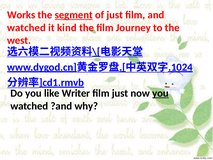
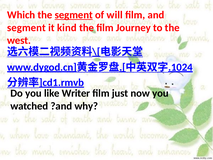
Works: Works -> Which (21, 15)
of just: just -> will (115, 15)
watched: watched -> segment (26, 28)
you underline: present -> none (160, 93)
